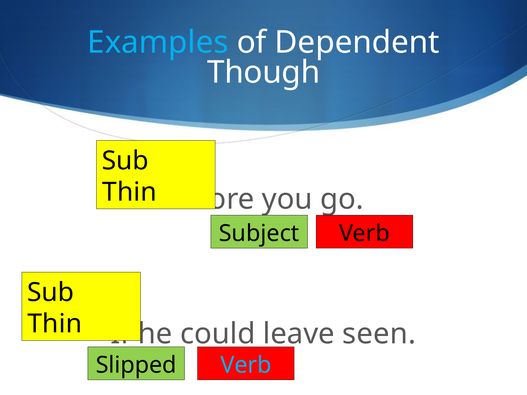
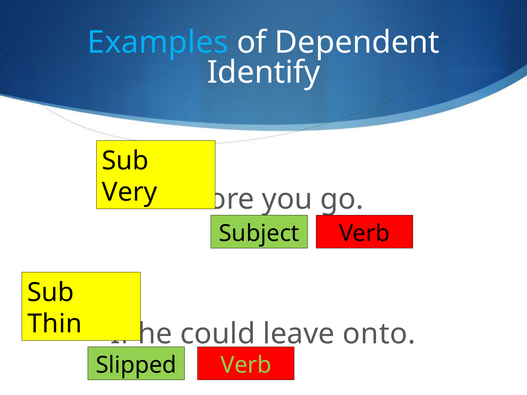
Though: Though -> Identify (264, 73)
Thin: Thin -> Very (130, 192)
seen: seen -> onto (379, 334)
Verb colour: light blue -> light green (246, 365)
